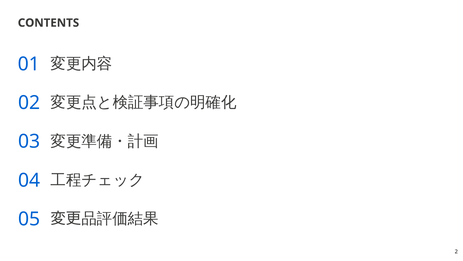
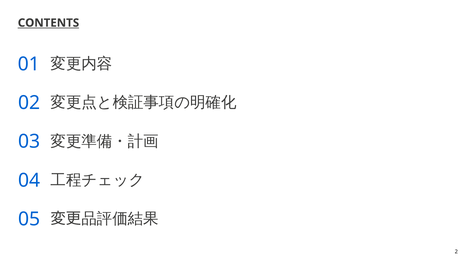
CONTENTS underline: none -> present (48, 23)
